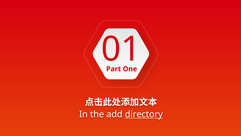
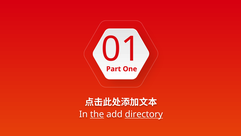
the underline: none -> present (97, 114)
